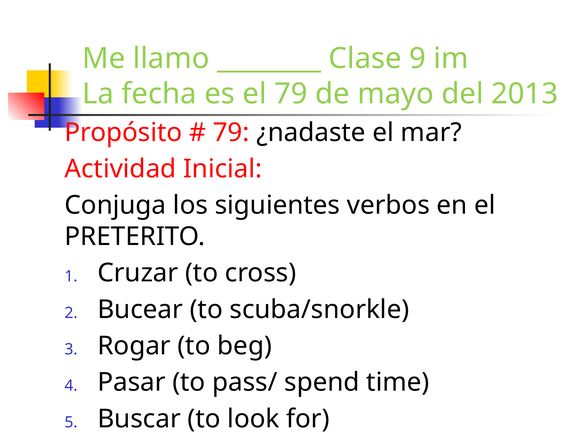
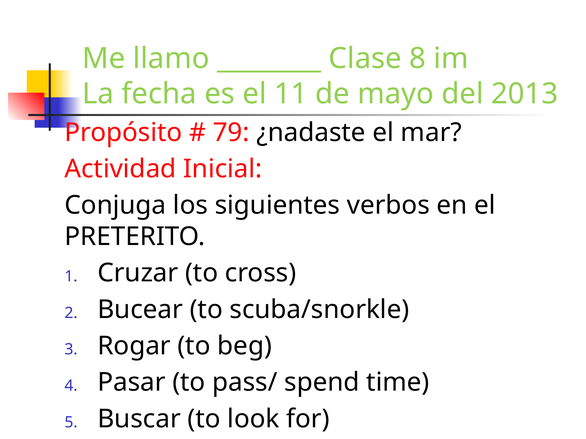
9: 9 -> 8 (418, 59)
el 79: 79 -> 11 (291, 94)
